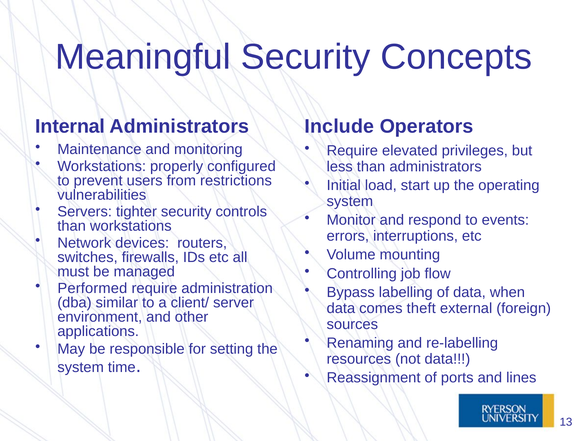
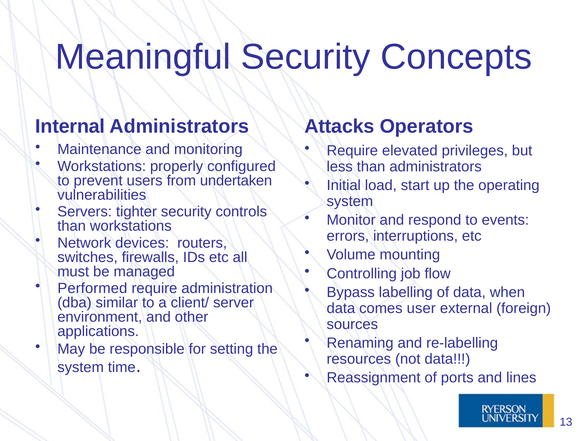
Include: Include -> Attacks (339, 127)
restrictions: restrictions -> undertaken (236, 181)
theft: theft -> user (421, 308)
